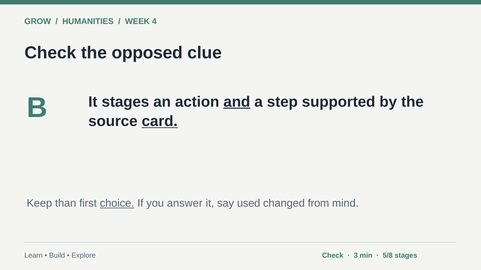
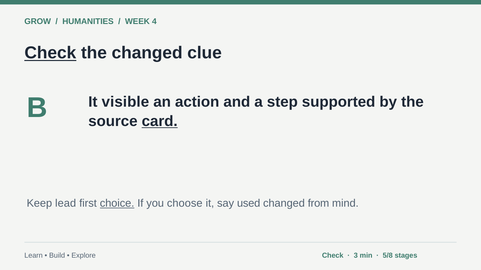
Check underline: none -> present (50, 53)
the opposed: opposed -> changed (147, 53)
It stages: stages -> visible (125, 102)
and underline: present -> none (237, 102)
than: than -> lead (66, 204)
answer: answer -> choose (185, 204)
